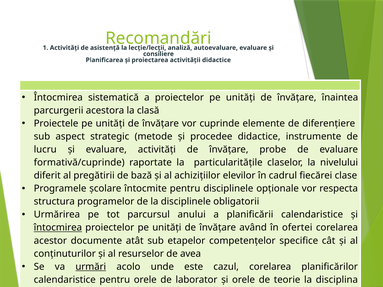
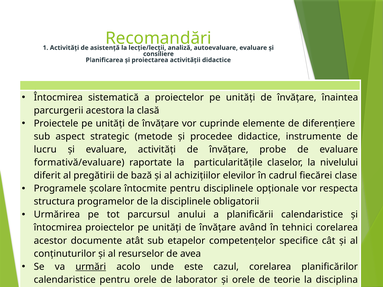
formativă/cuprinde: formativă/cuprinde -> formativă/evaluare (79, 163)
întocmirea underline: present -> none (58, 228)
ofertei: ofertei -> tehnici (297, 228)
